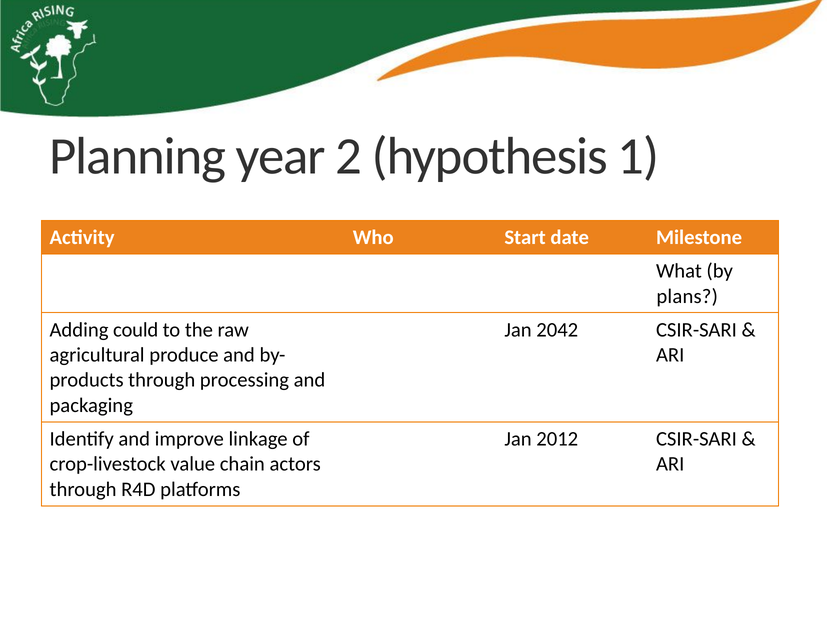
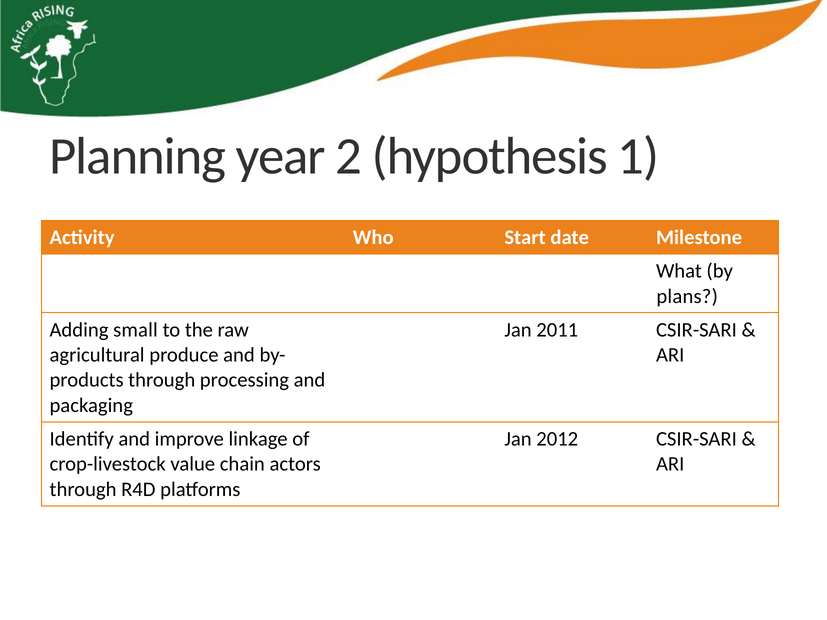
could: could -> small (135, 330)
2042: 2042 -> 2011 (557, 330)
